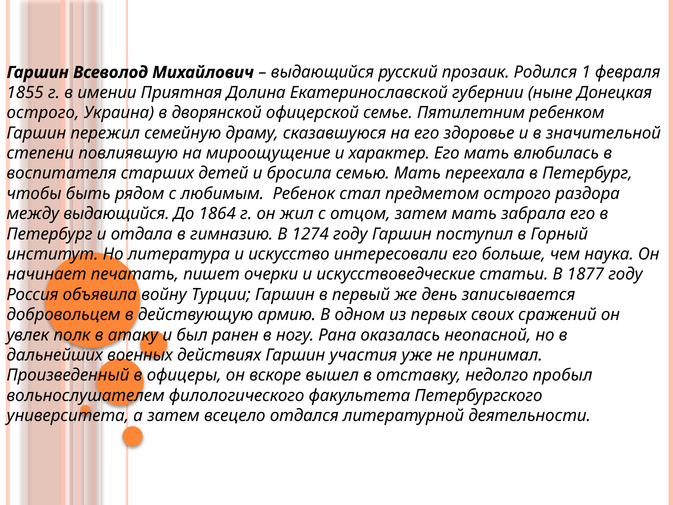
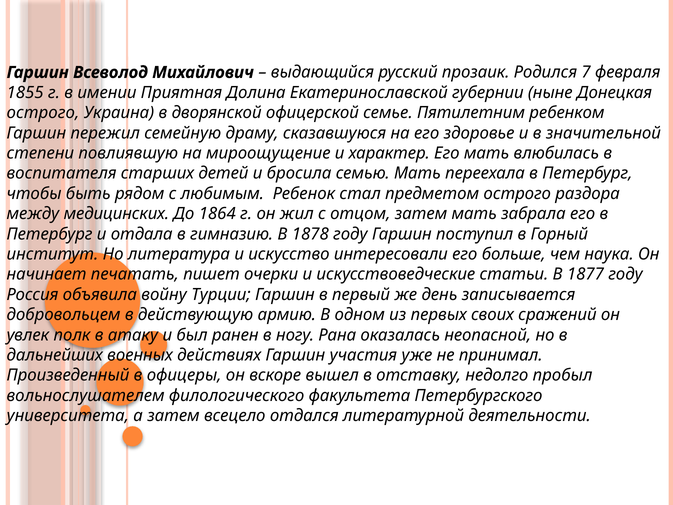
1: 1 -> 7 (586, 72)
между выдающийся: выдающийся -> медицинских (116, 214)
1274: 1274 -> 1878 (310, 234)
